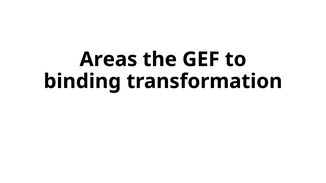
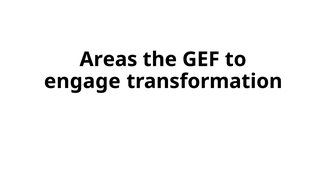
binding: binding -> engage (82, 81)
